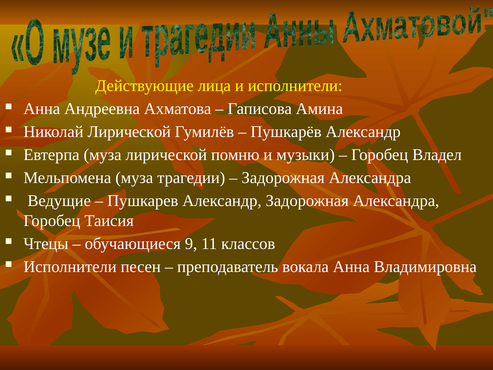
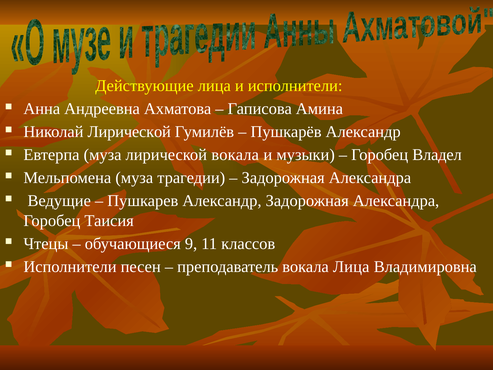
лирической помню: помню -> вокала (235, 155)
вокала Анна: Анна -> Лица (351, 266)
